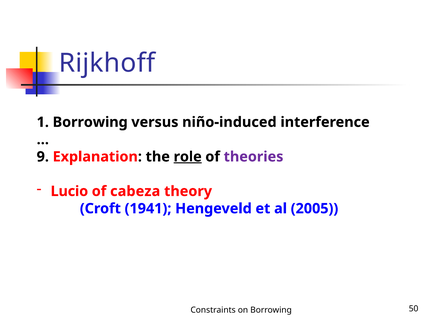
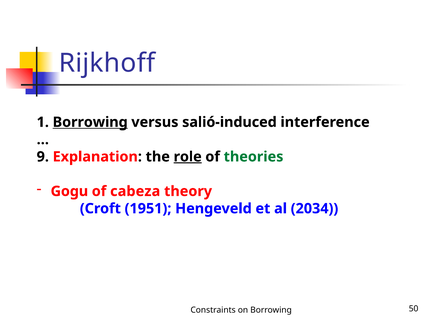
Borrowing underline: none -> present (90, 122)
niño-induced: niño-induced -> salió-induced (229, 122)
theories colour: purple -> green (254, 157)
Lucio: Lucio -> Gogu (69, 191)
1941: 1941 -> 1951 (148, 209)
2005: 2005 -> 2034 (314, 209)
